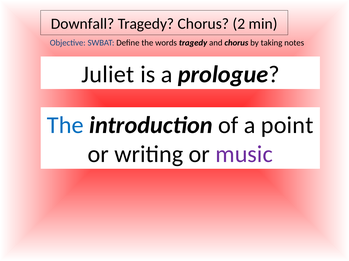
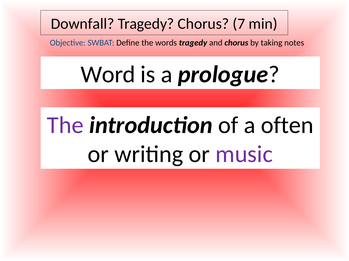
2: 2 -> 7 (239, 24)
Juliet: Juliet -> Word (108, 75)
The colour: blue -> purple (65, 126)
point: point -> often (287, 126)
